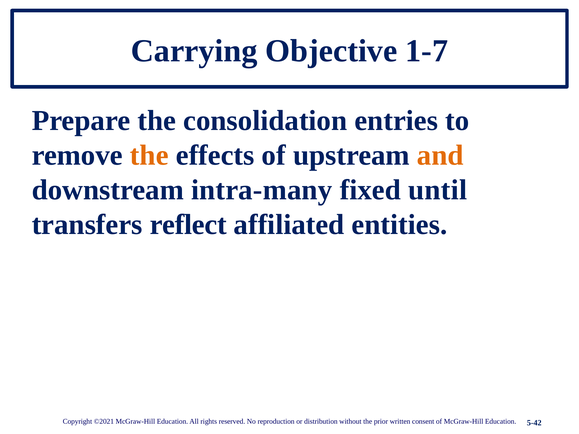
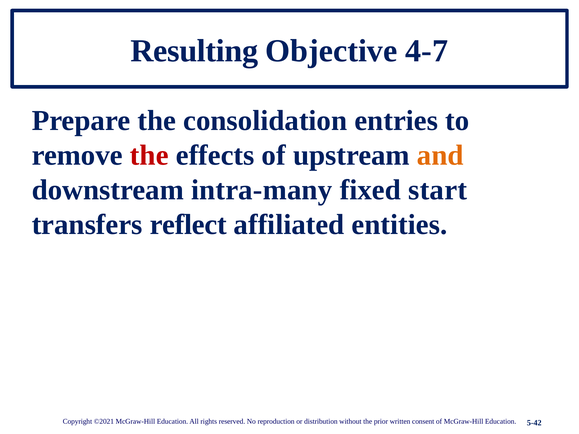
Carrying: Carrying -> Resulting (194, 51)
1-7: 1-7 -> 4-7 (427, 51)
the colour: orange -> red (149, 155)
until: until -> start (438, 190)
